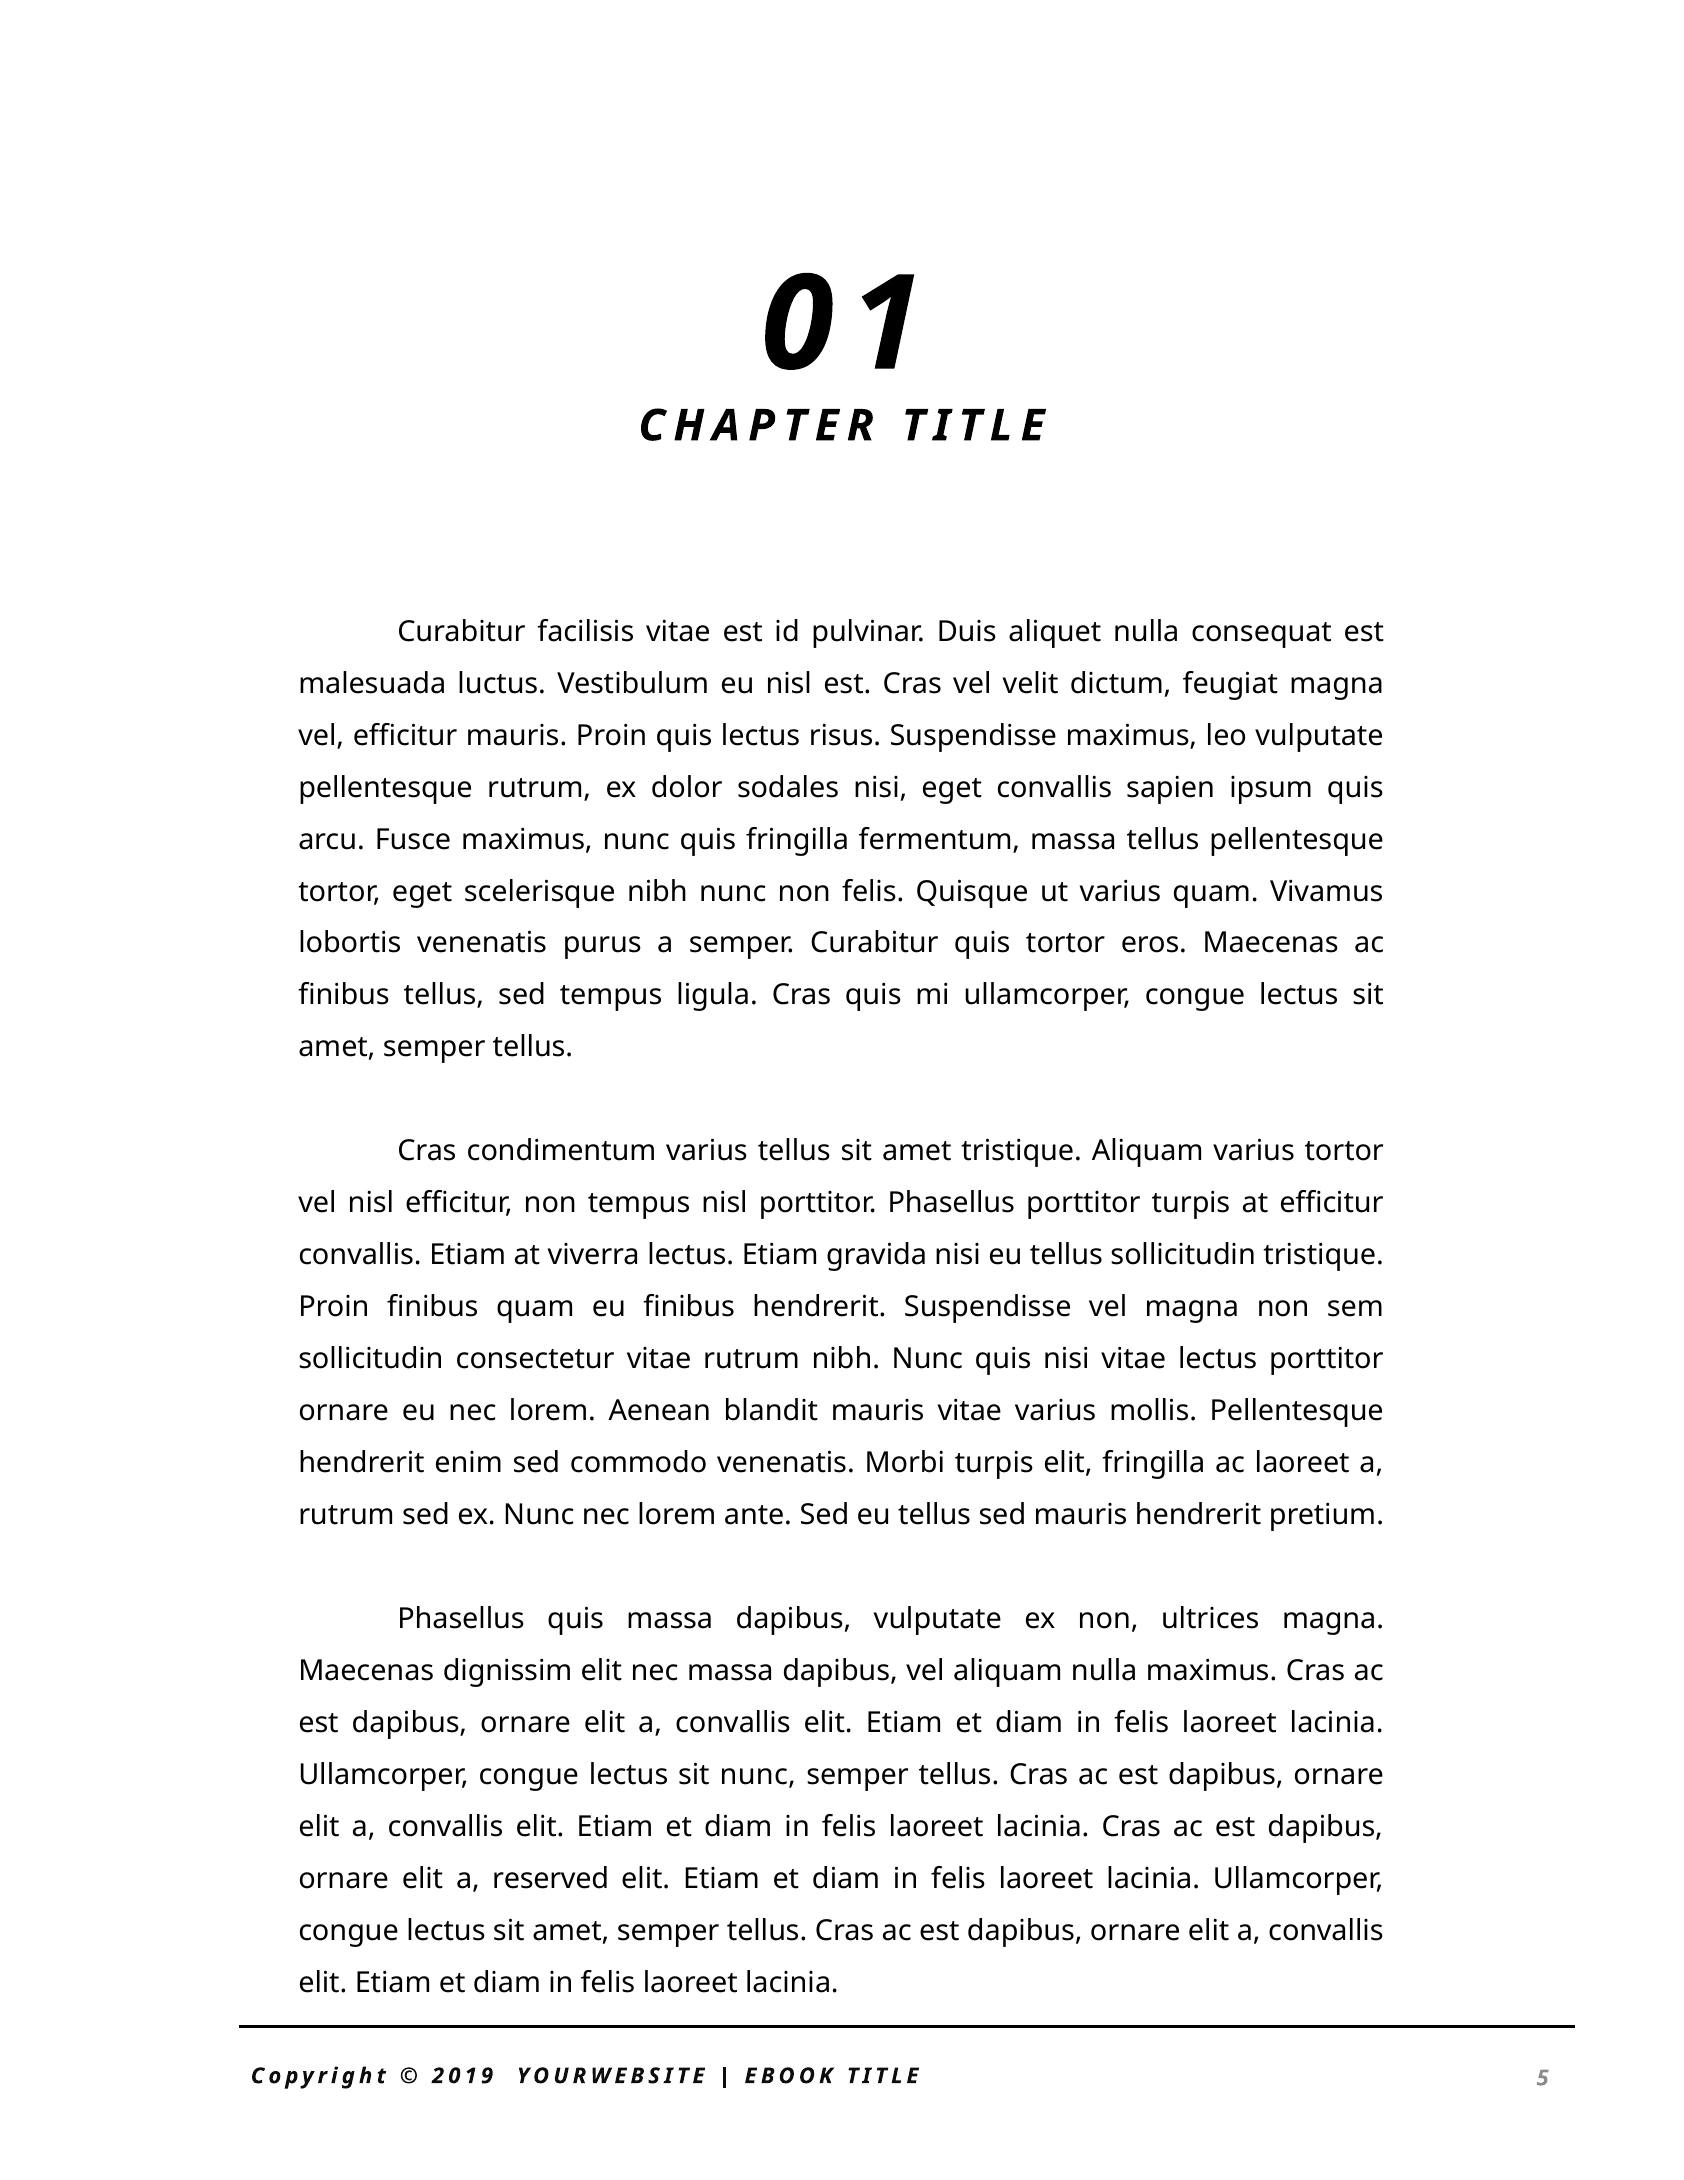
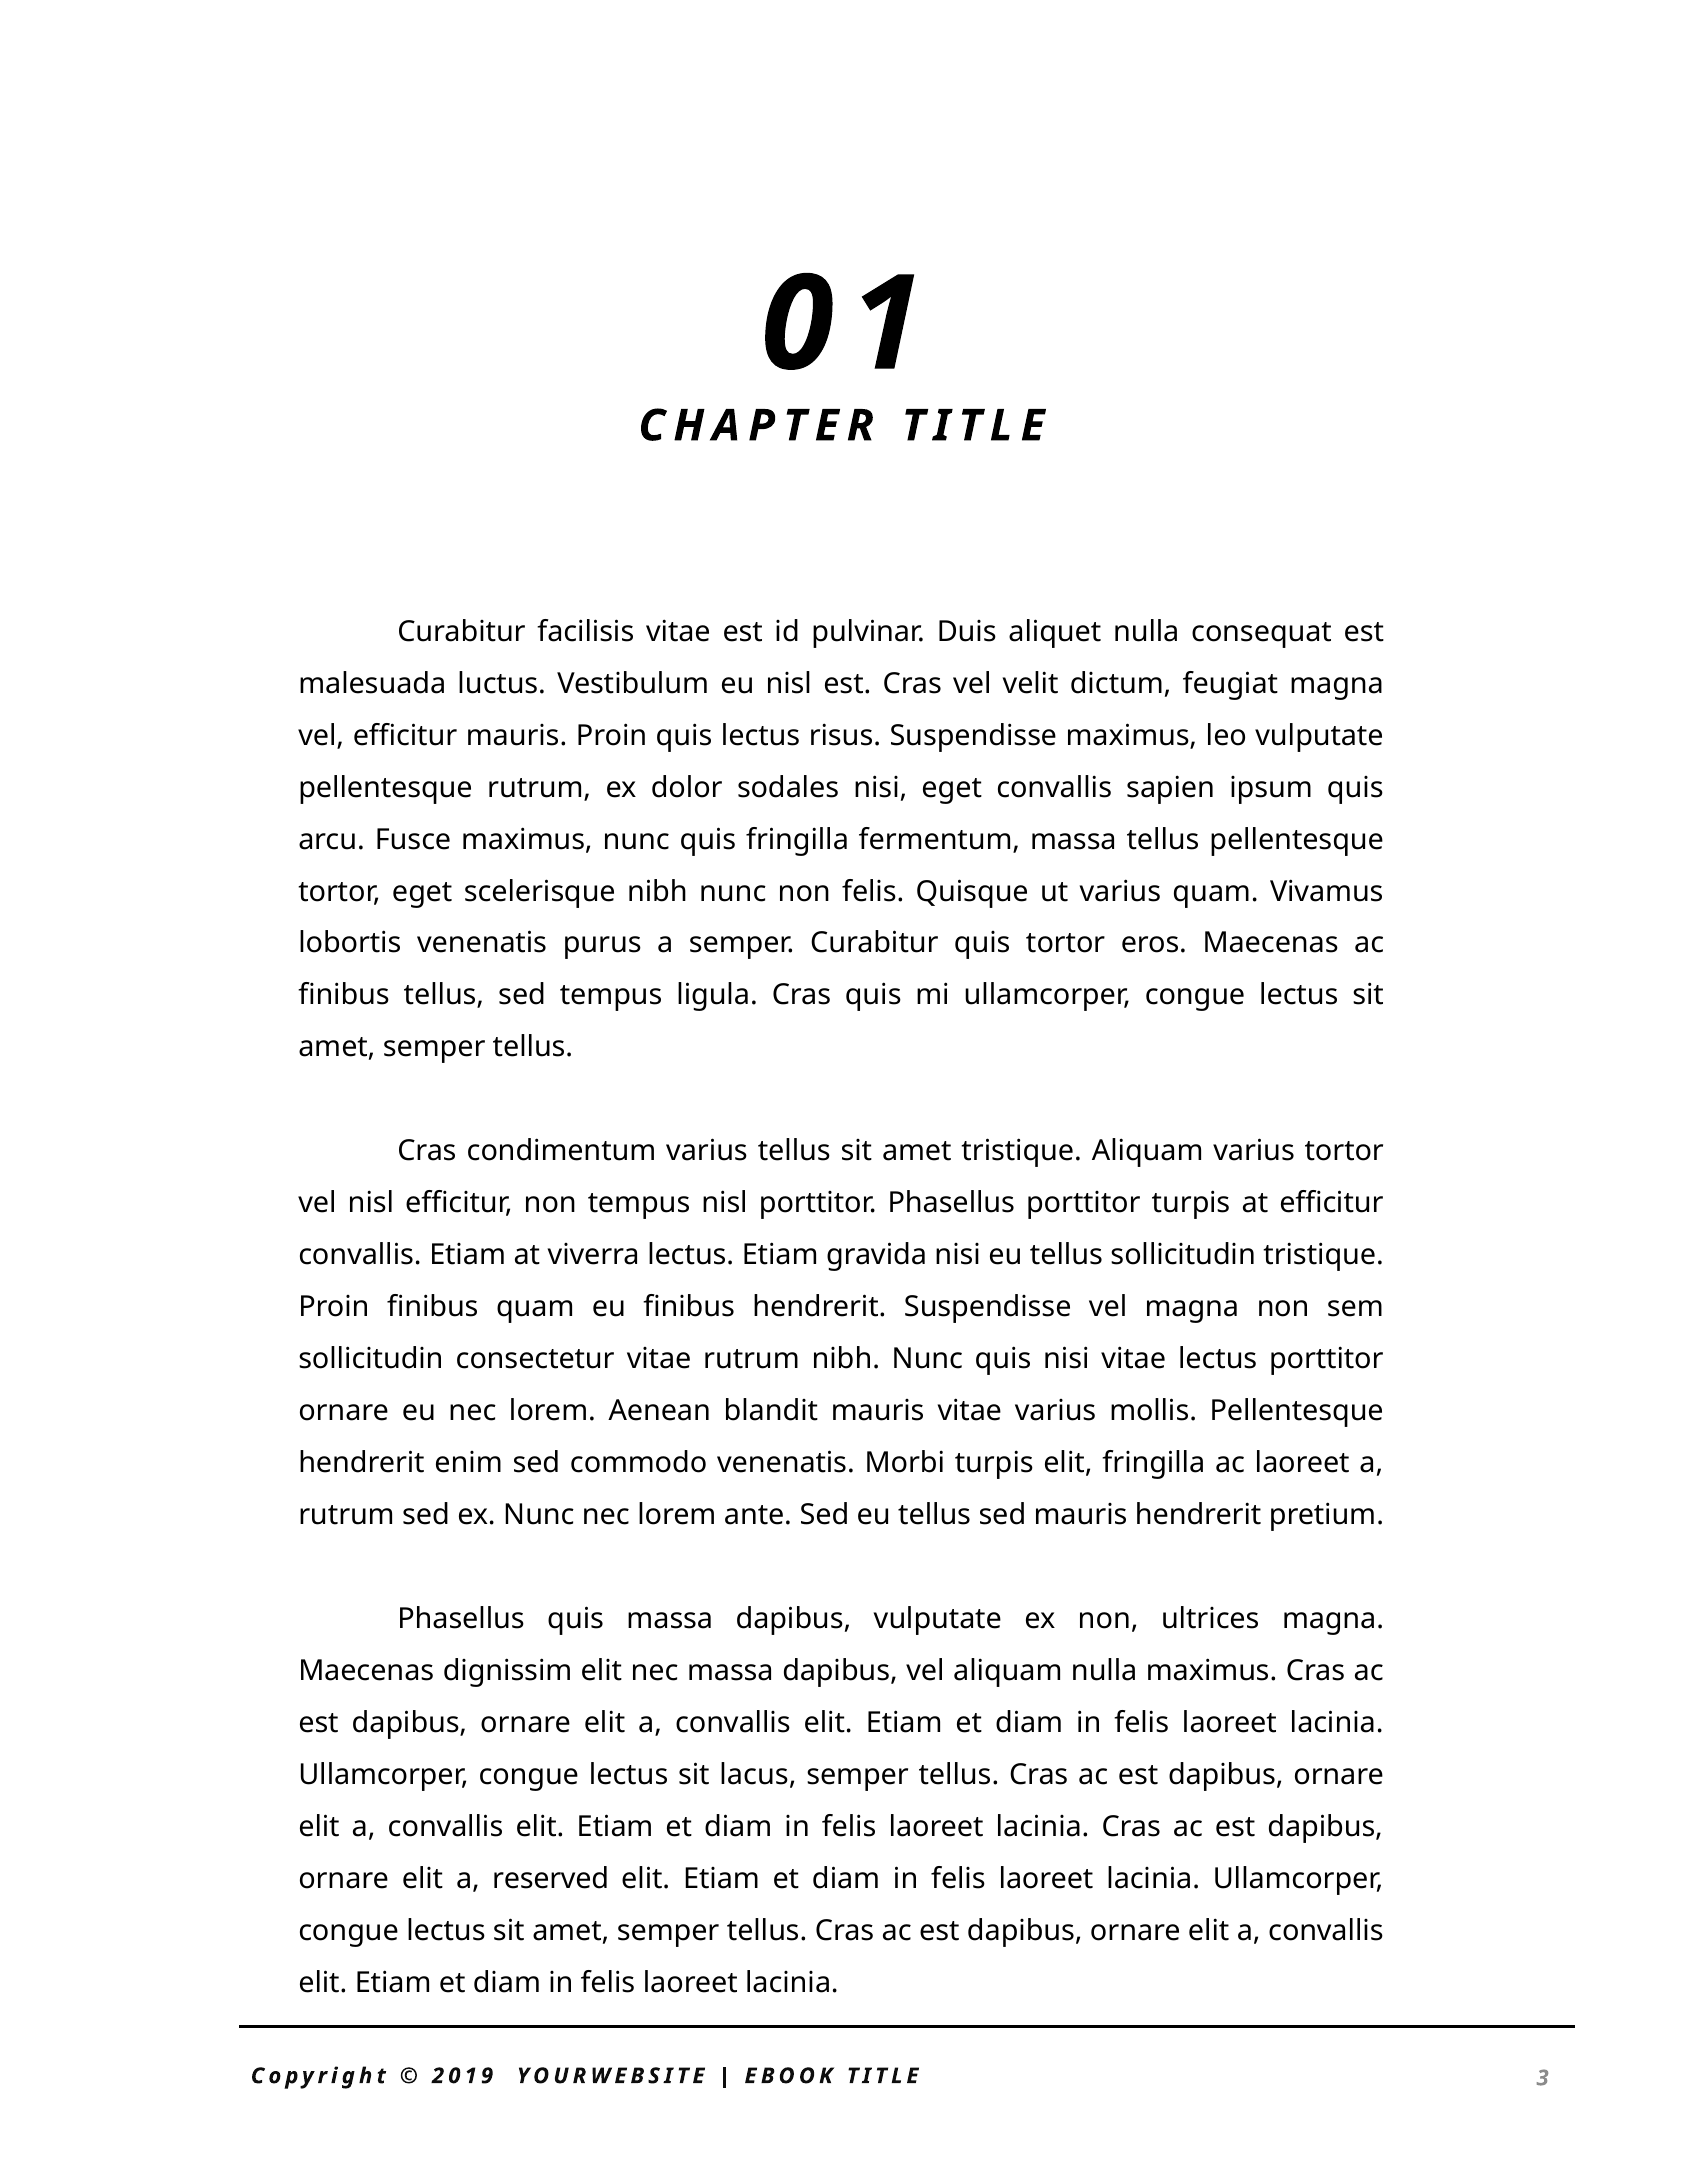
sit nunc: nunc -> lacus (758, 1774)
5: 5 -> 3 (1543, 2077)
